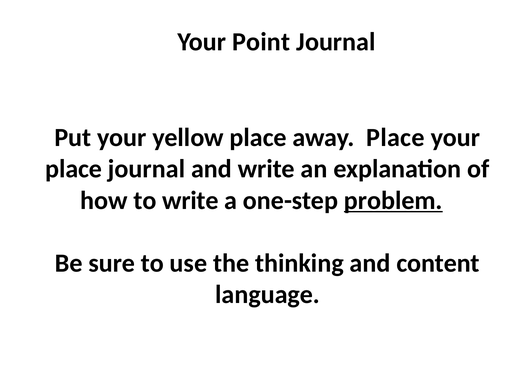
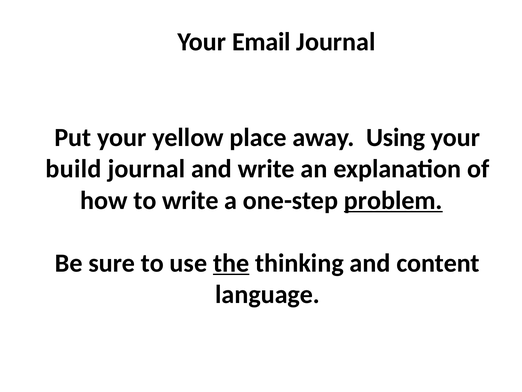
Point: Point -> Email (261, 42)
away Place: Place -> Using (396, 137)
place: place -> build (73, 169)
the underline: none -> present (231, 263)
